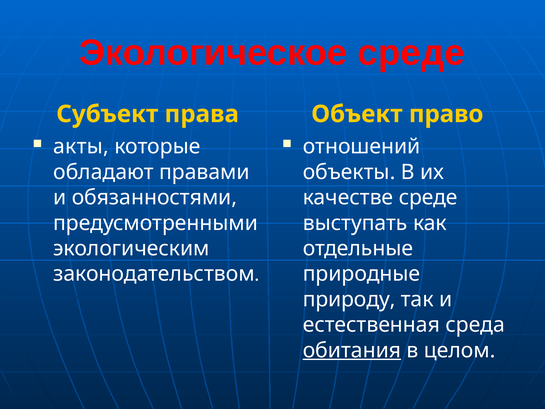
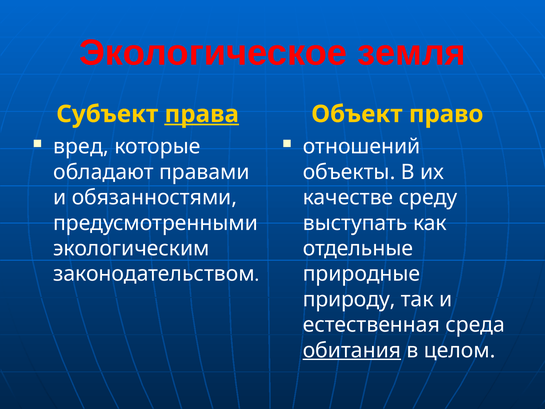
Экологическое среде: среде -> земля (411, 53)
права underline: none -> present (202, 114)
акты: акты -> вред (81, 147)
качестве среде: среде -> среду (428, 197)
